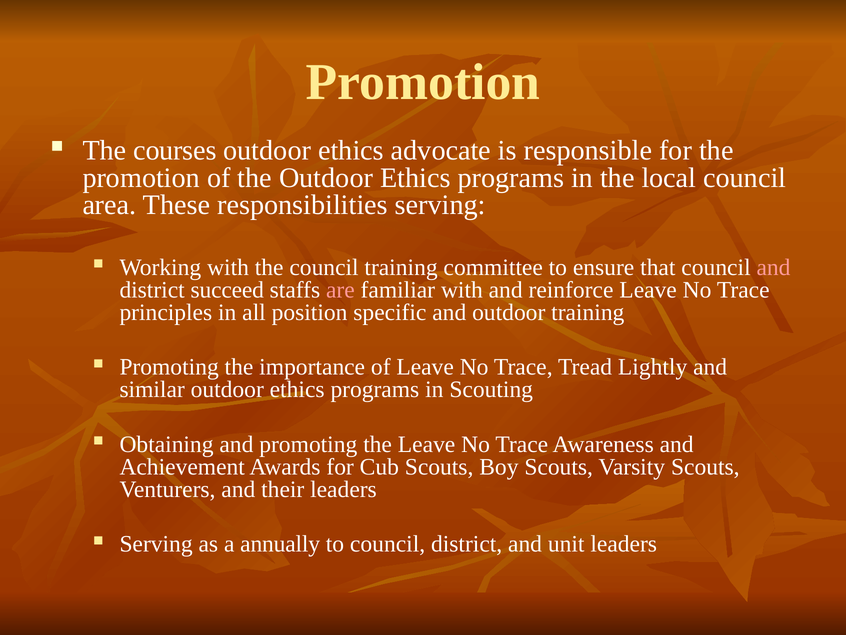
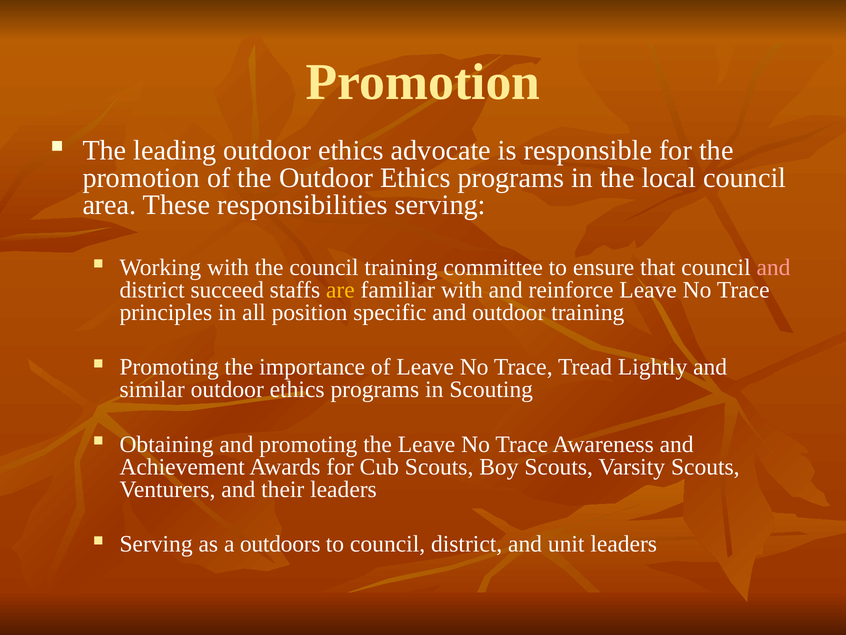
courses: courses -> leading (175, 151)
are colour: pink -> yellow (340, 290)
annually: annually -> outdoors (280, 544)
